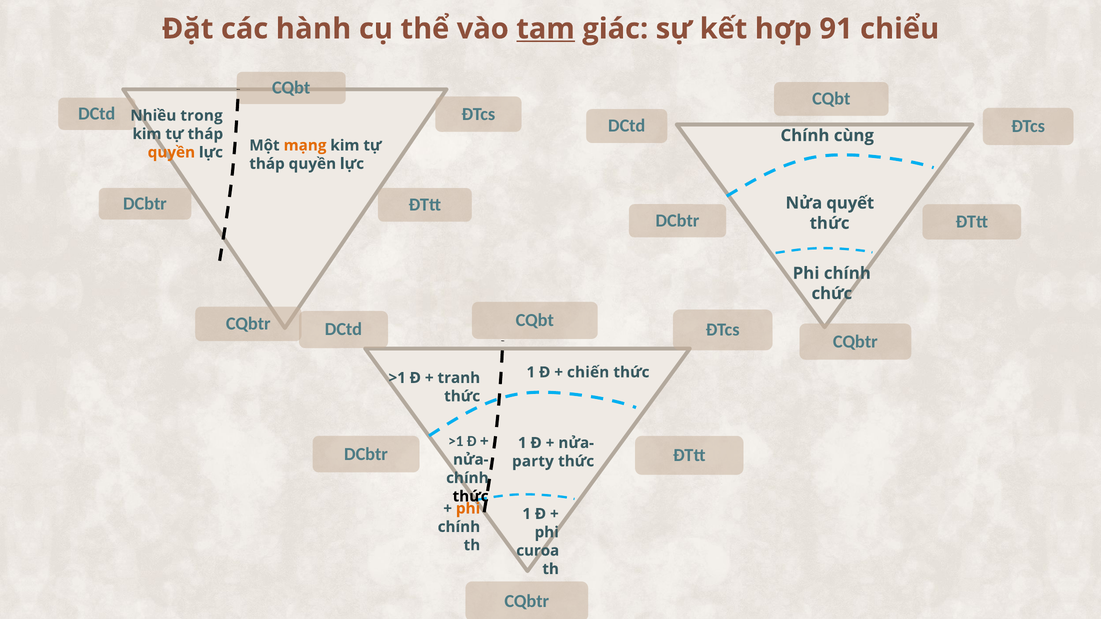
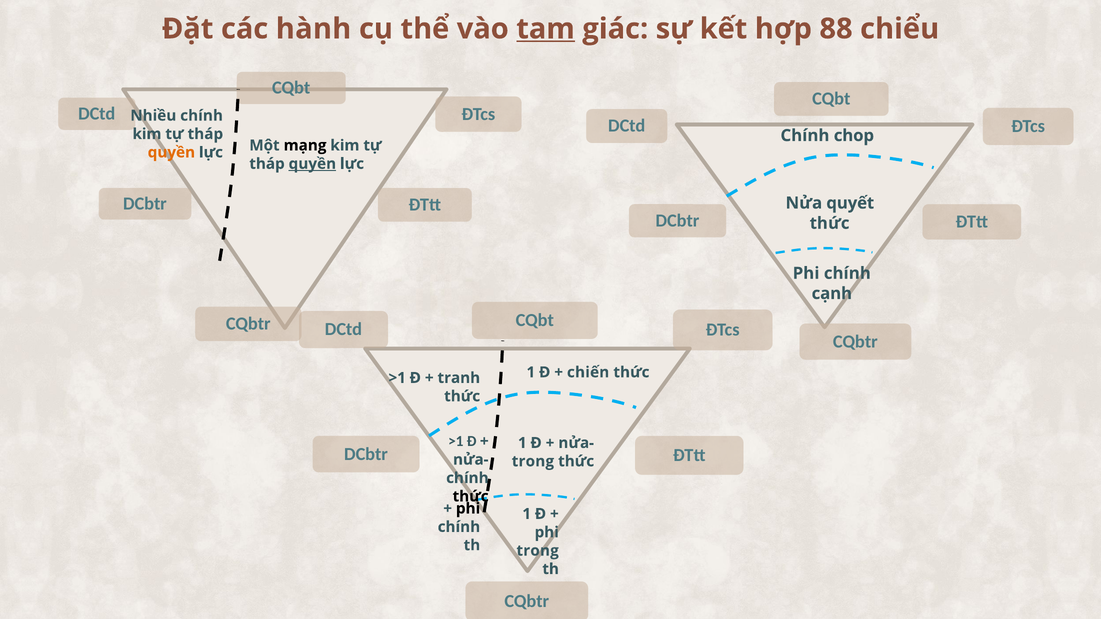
91: 91 -> 88 (836, 29)
Nhiều trong: trong -> chính (202, 116)
cùng: cùng -> chop (854, 136)
mạng colour: orange -> black (305, 145)
quyền underline: none -> present (312, 164)
chức: chức -> cạnh (832, 294)
party: party -> trong (533, 462)
phi colour: orange -> black (468, 509)
curoa: curoa -> trong (538, 551)
